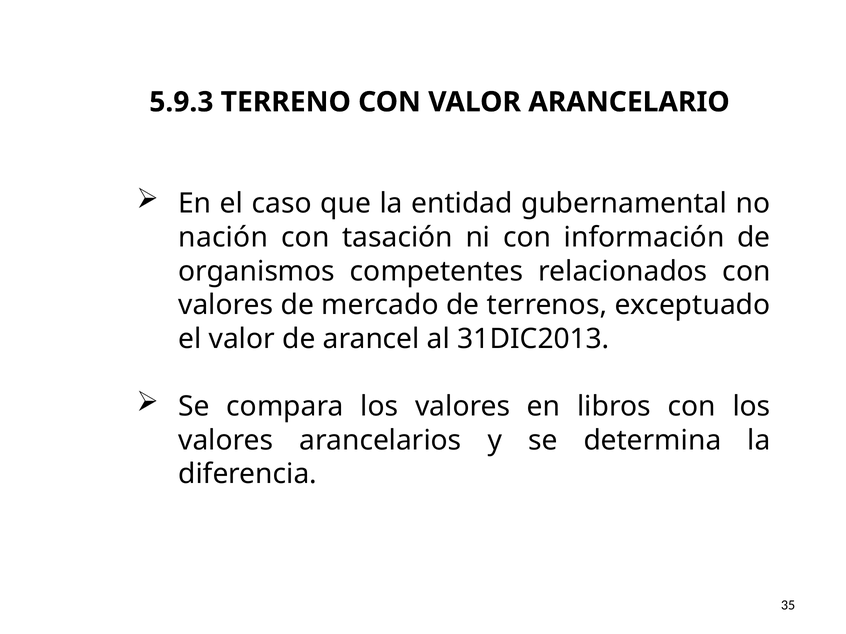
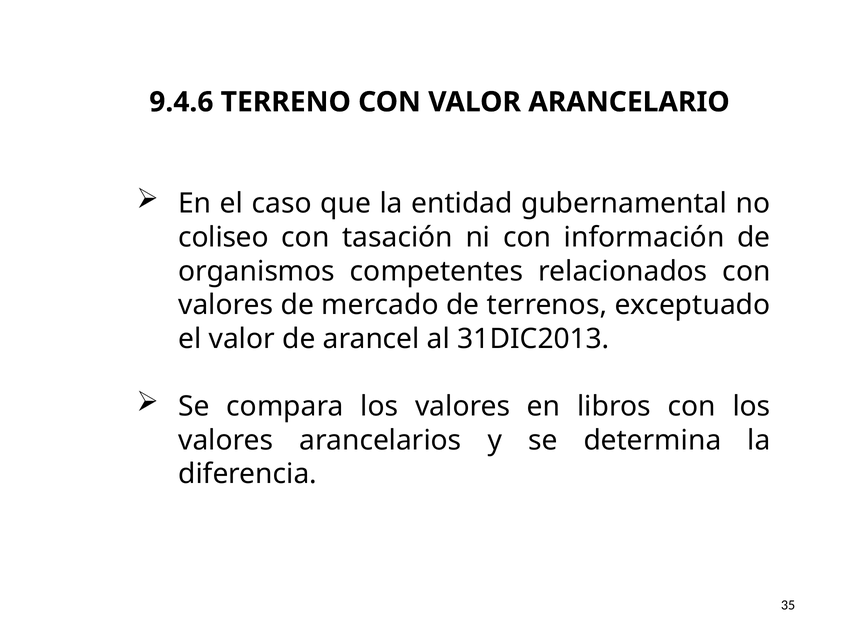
5.9.3: 5.9.3 -> 9.4.6 (181, 102)
nación: nación -> coliseo (224, 238)
